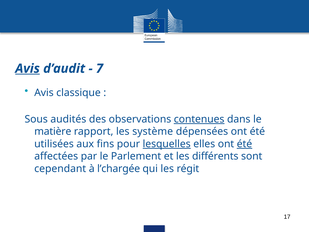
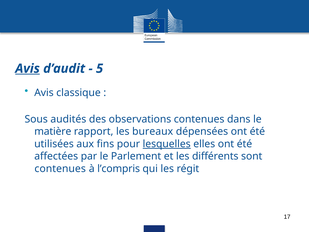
7: 7 -> 5 (100, 68)
contenues underline: present -> none (199, 119)
système: système -> bureaux (153, 131)
été underline: present -> none (244, 144)
cependant: cependant -> contenues (60, 168)
l’chargée: l’chargée -> l’compris (119, 168)
